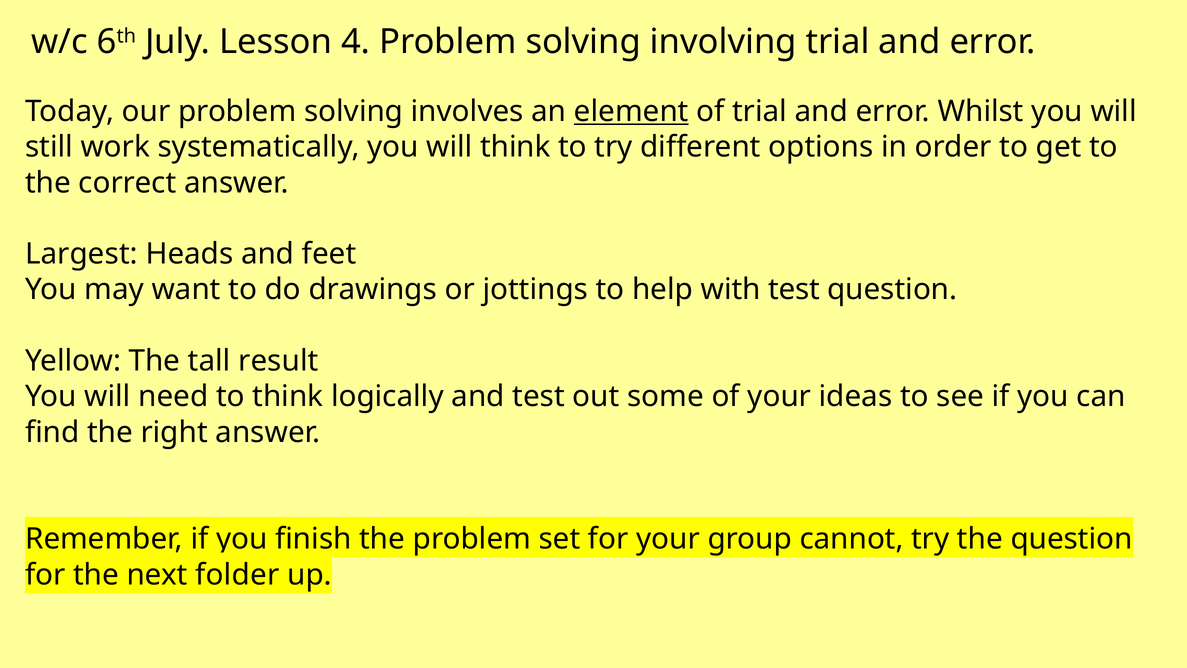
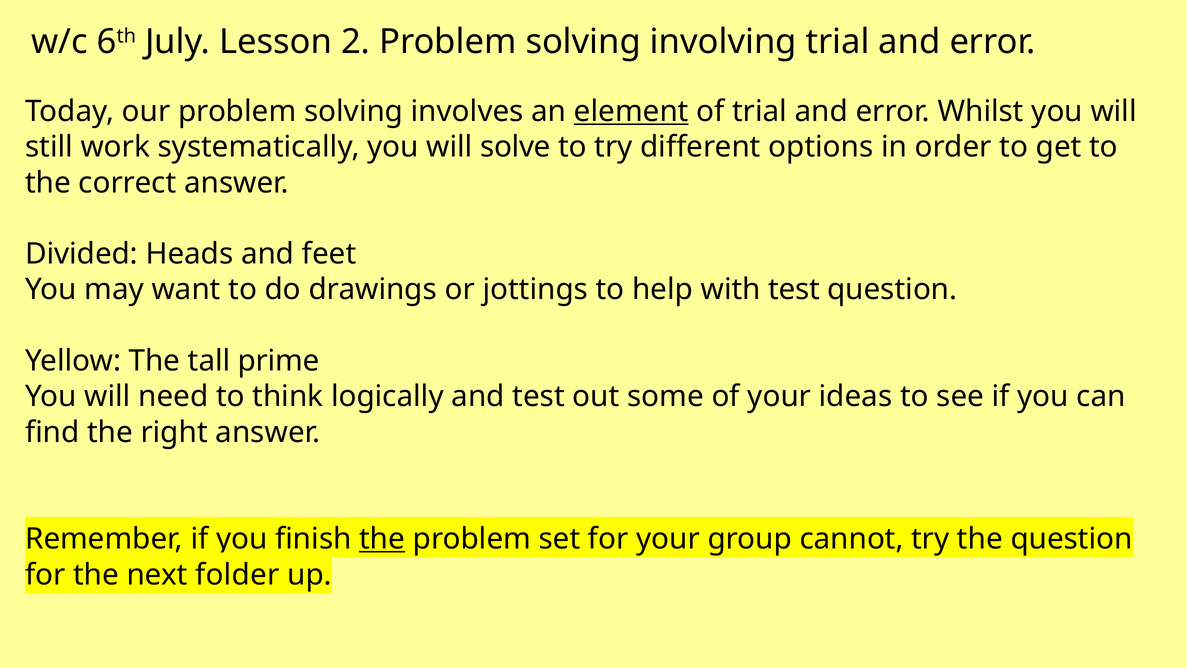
4: 4 -> 2 (356, 42)
will think: think -> solve (515, 147)
Largest: Largest -> Divided (81, 254)
result: result -> prime (279, 361)
the underline: none -> present (382, 539)
